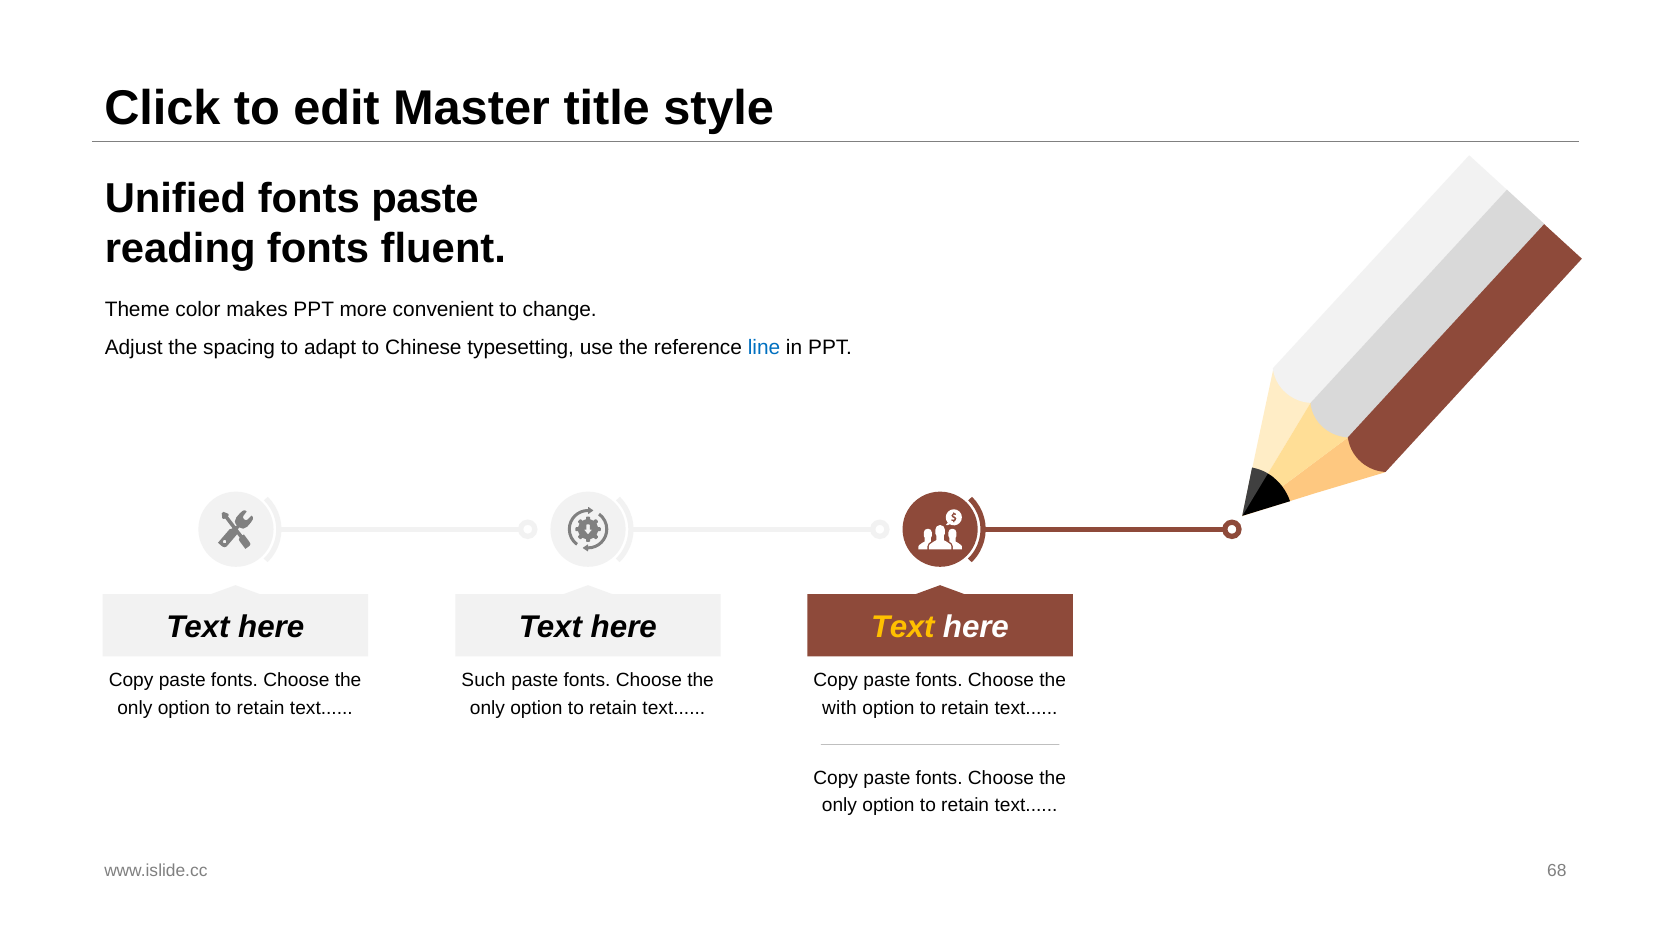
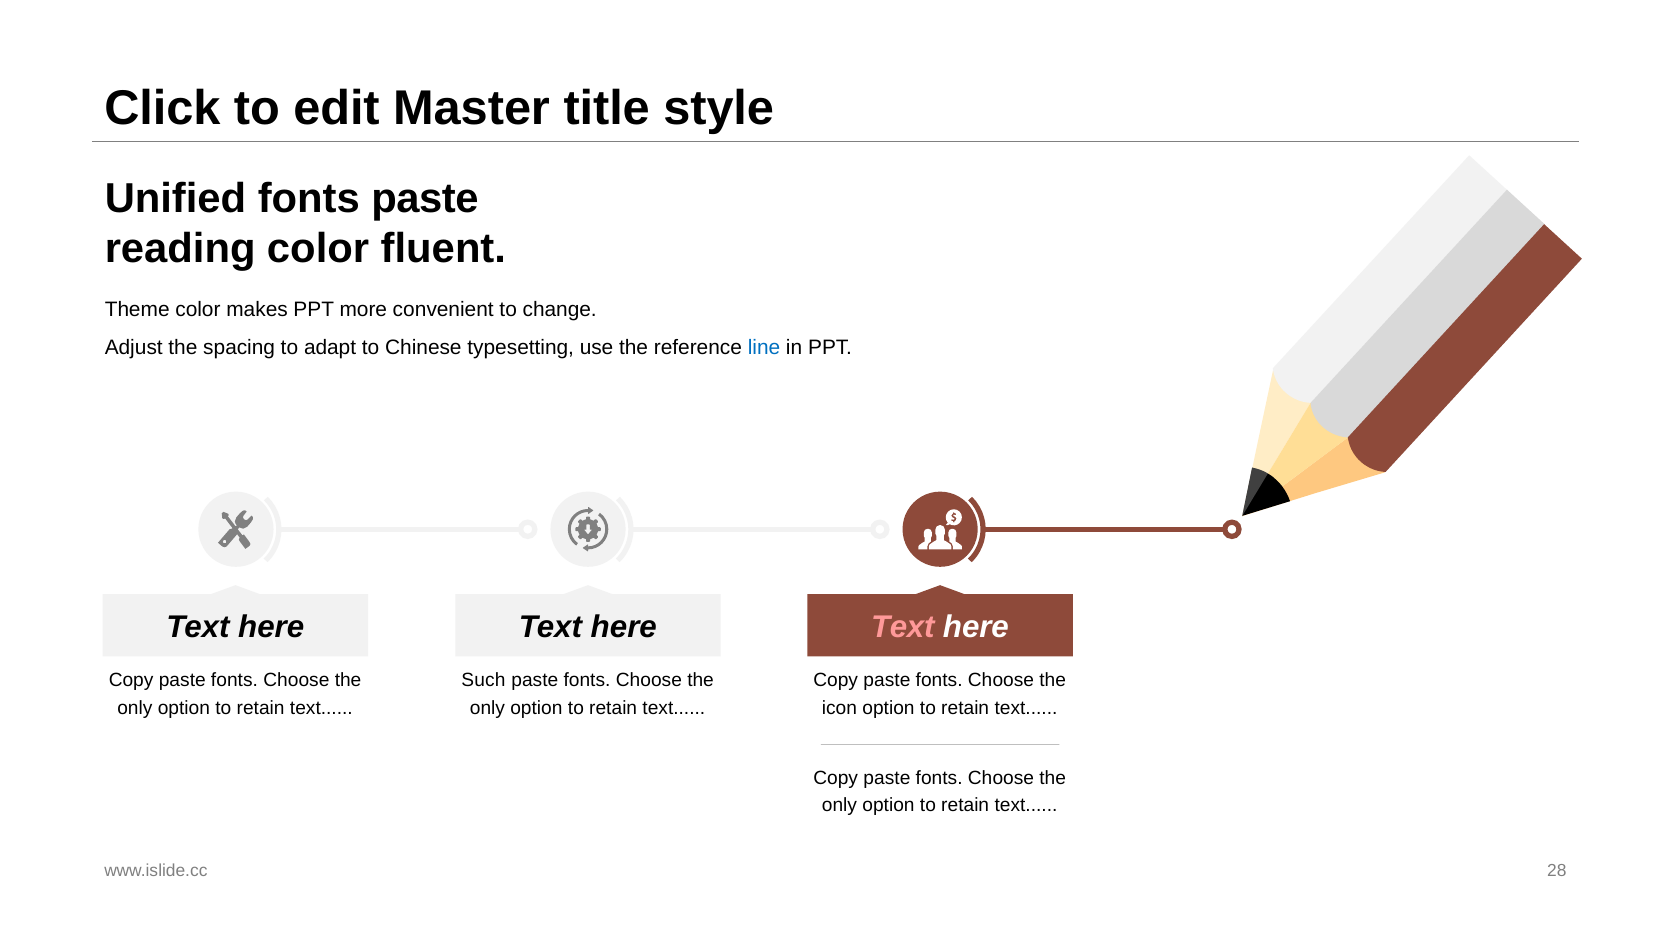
reading fonts: fonts -> color (318, 248)
Text colour: yellow -> pink (903, 627)
with: with -> icon (839, 708)
68: 68 -> 28 (1557, 871)
